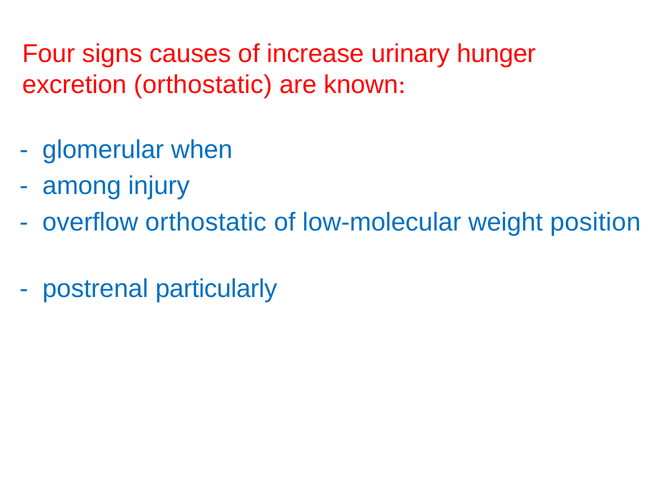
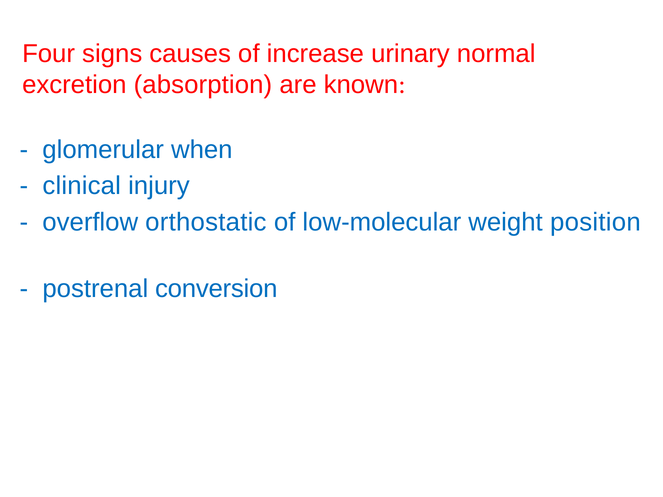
hunger: hunger -> normal (496, 54)
excretion orthostatic: orthostatic -> absorption (203, 85)
among: among -> clinical (82, 186)
particularly: particularly -> conversion (216, 289)
